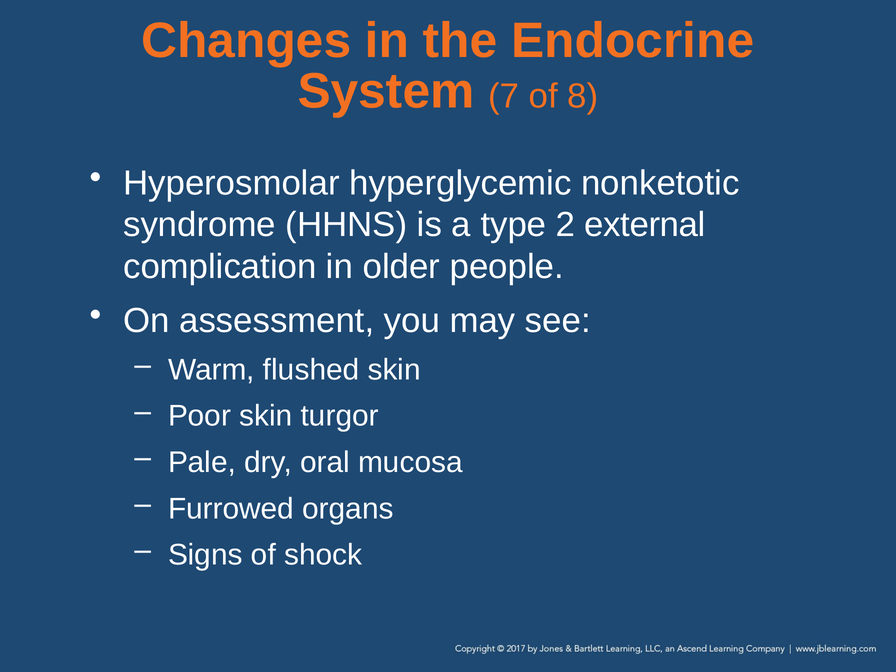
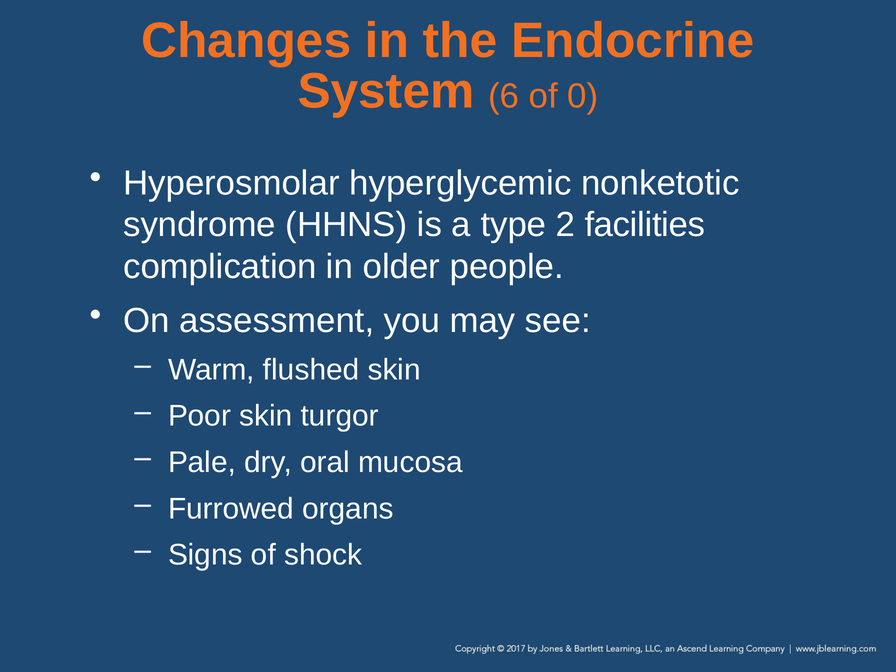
7: 7 -> 6 (504, 96)
8: 8 -> 0 (583, 96)
external: external -> facilities (645, 225)
